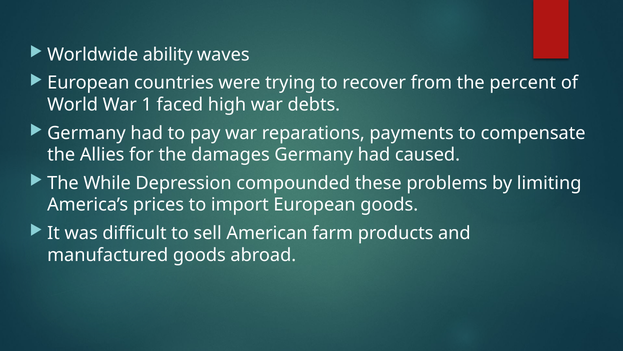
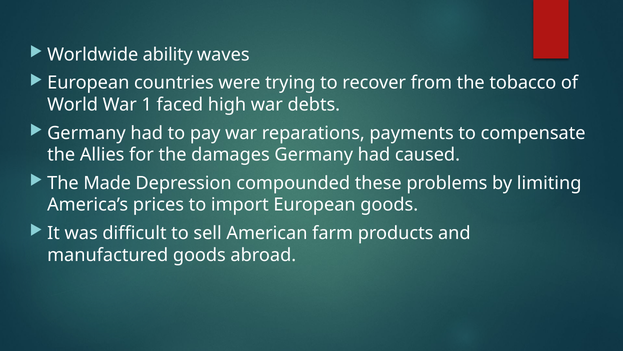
percent: percent -> tobacco (523, 83)
While: While -> Made (107, 183)
